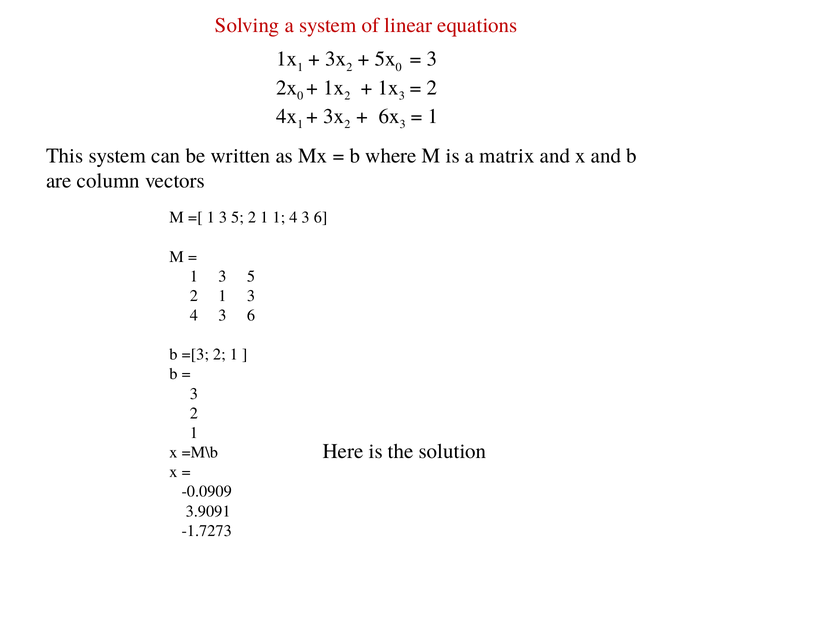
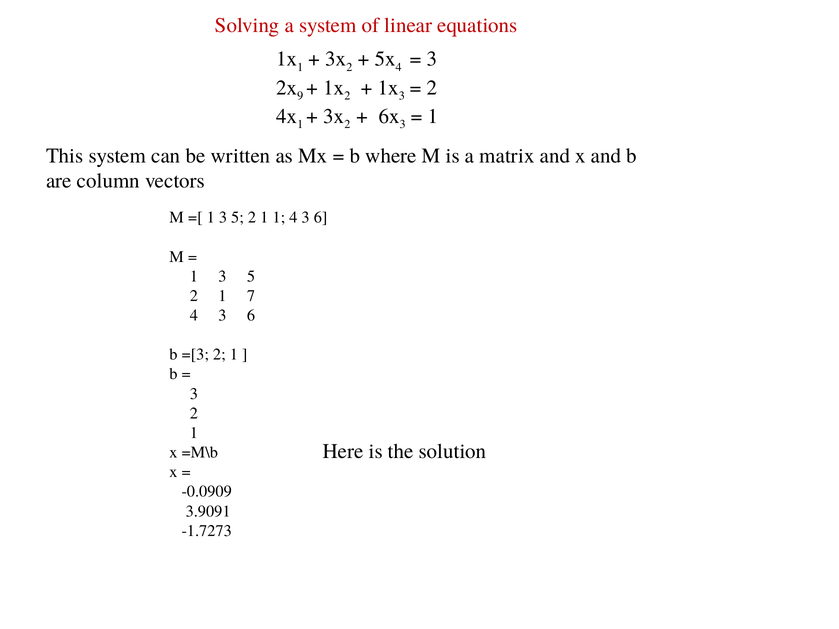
0: 0 -> 4 (399, 67)
0: 0 -> 9 (300, 96)
2 1 3: 3 -> 7 (251, 296)
